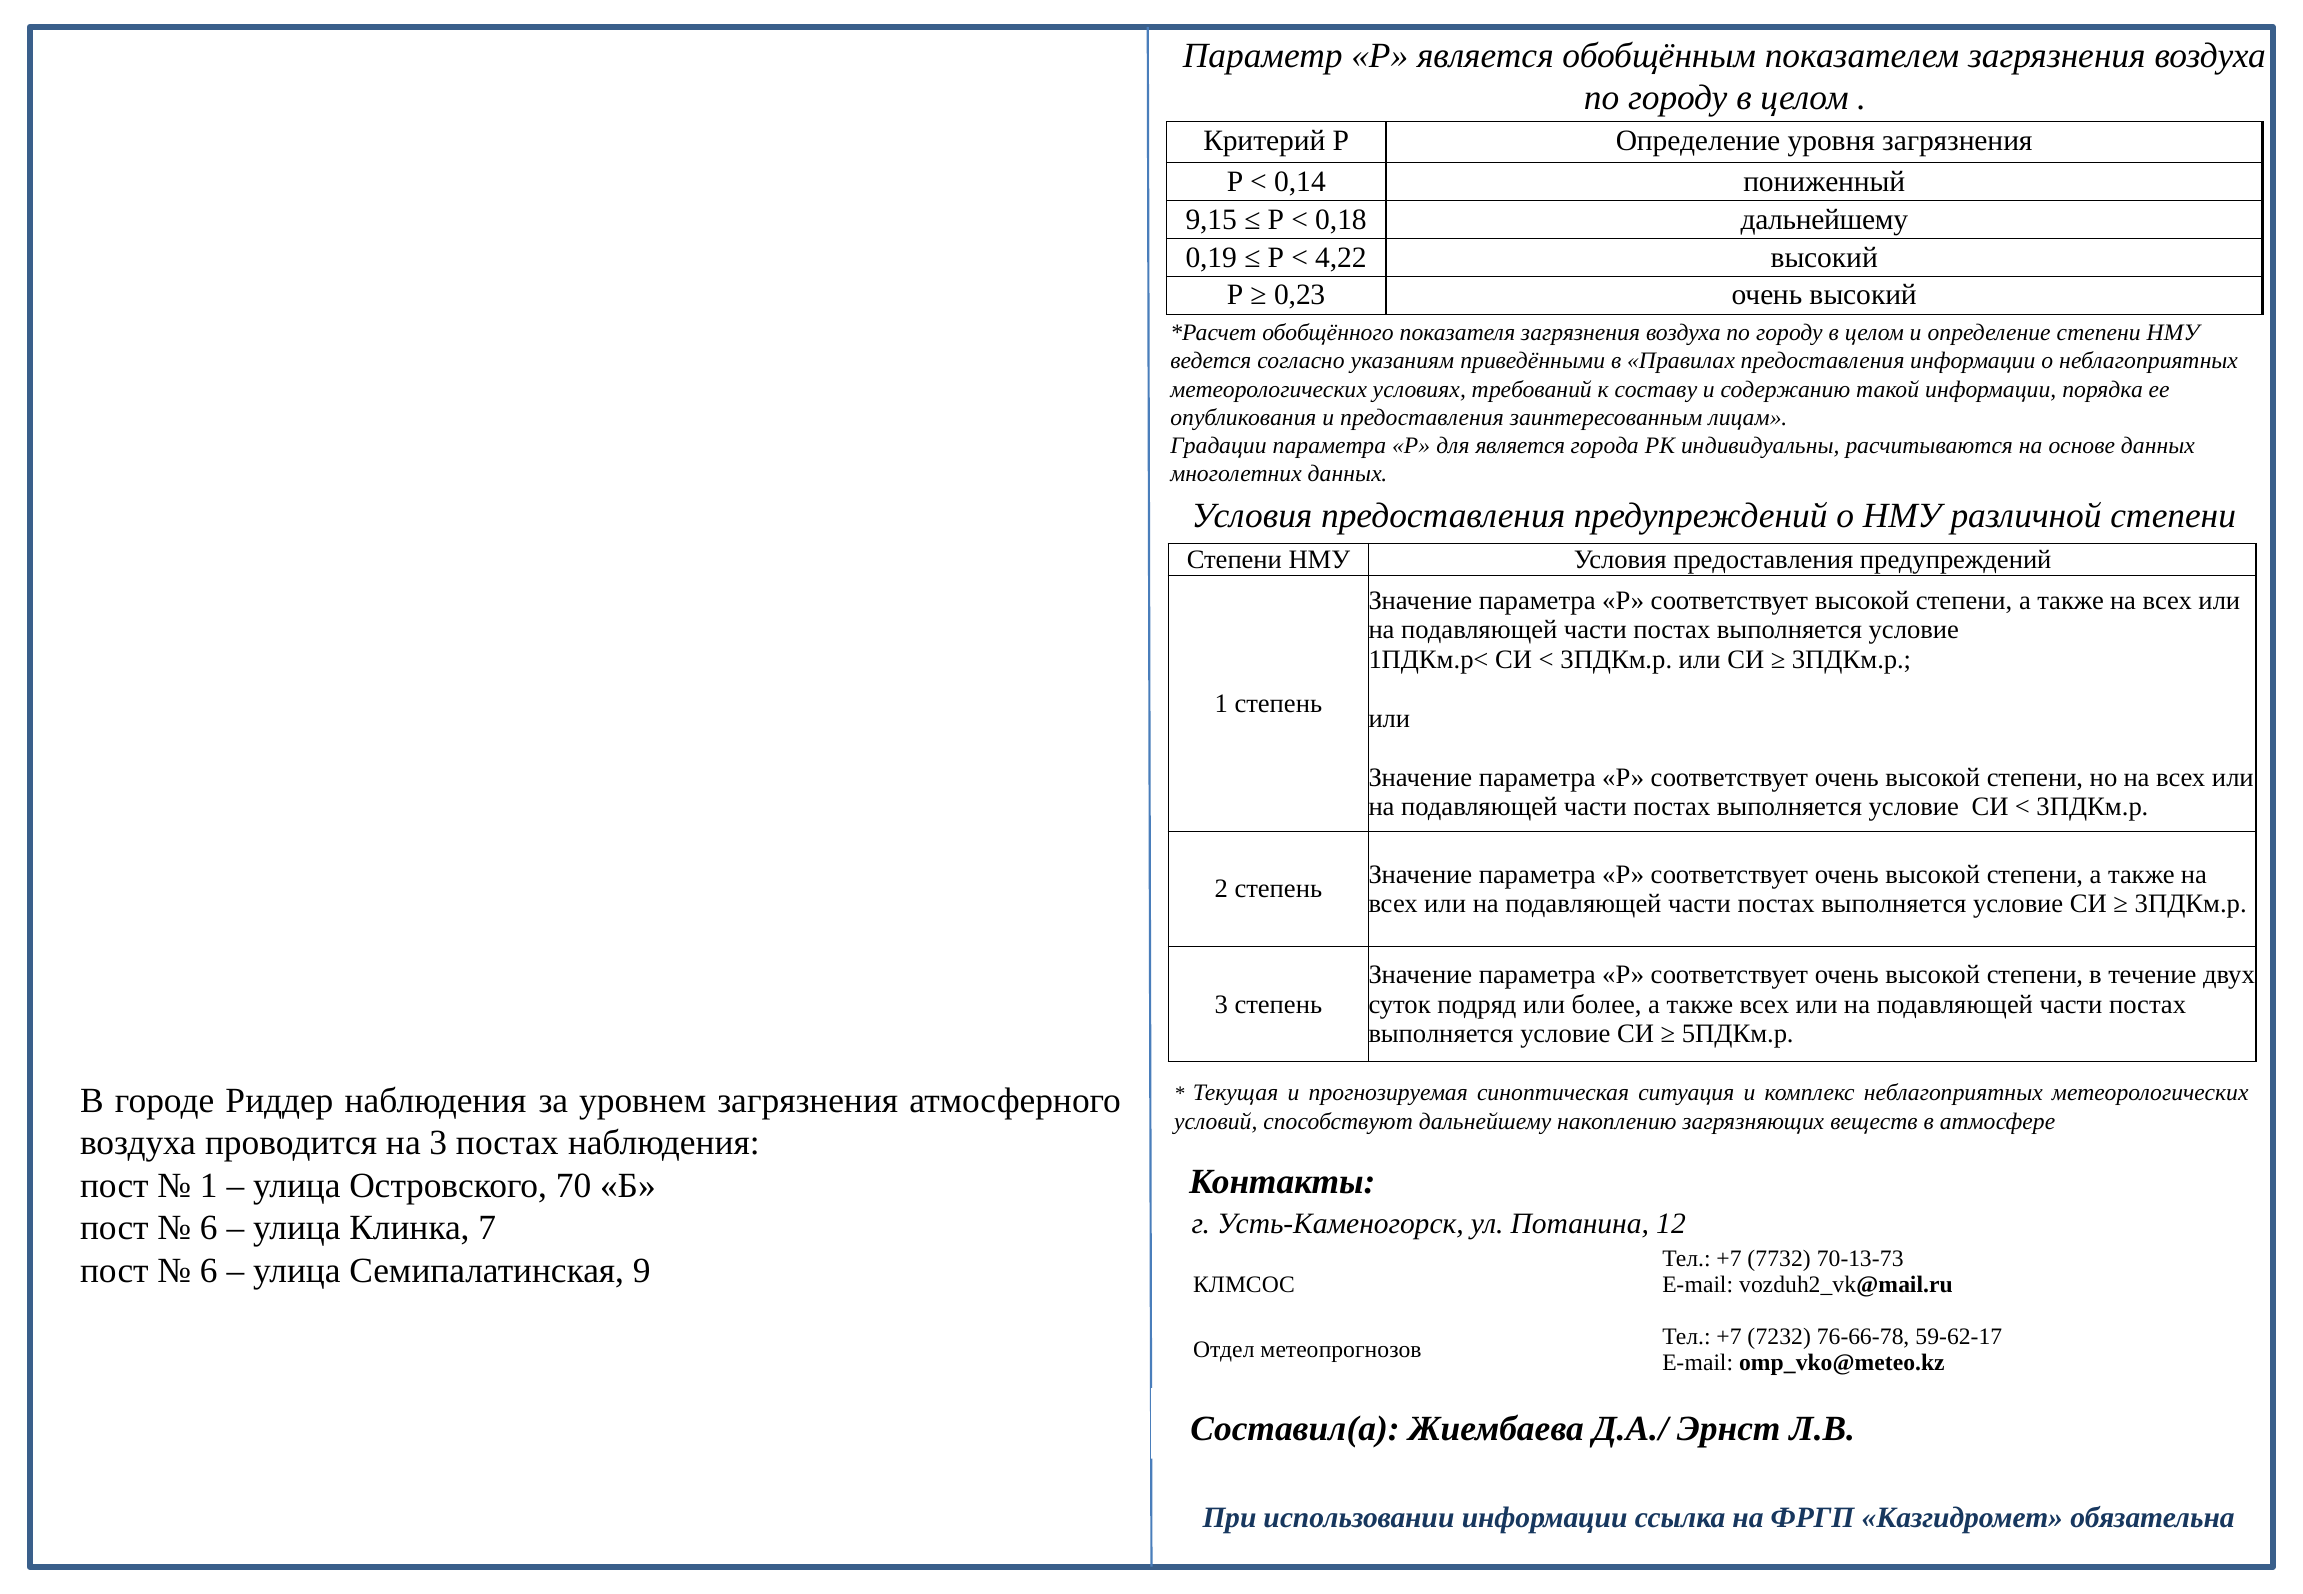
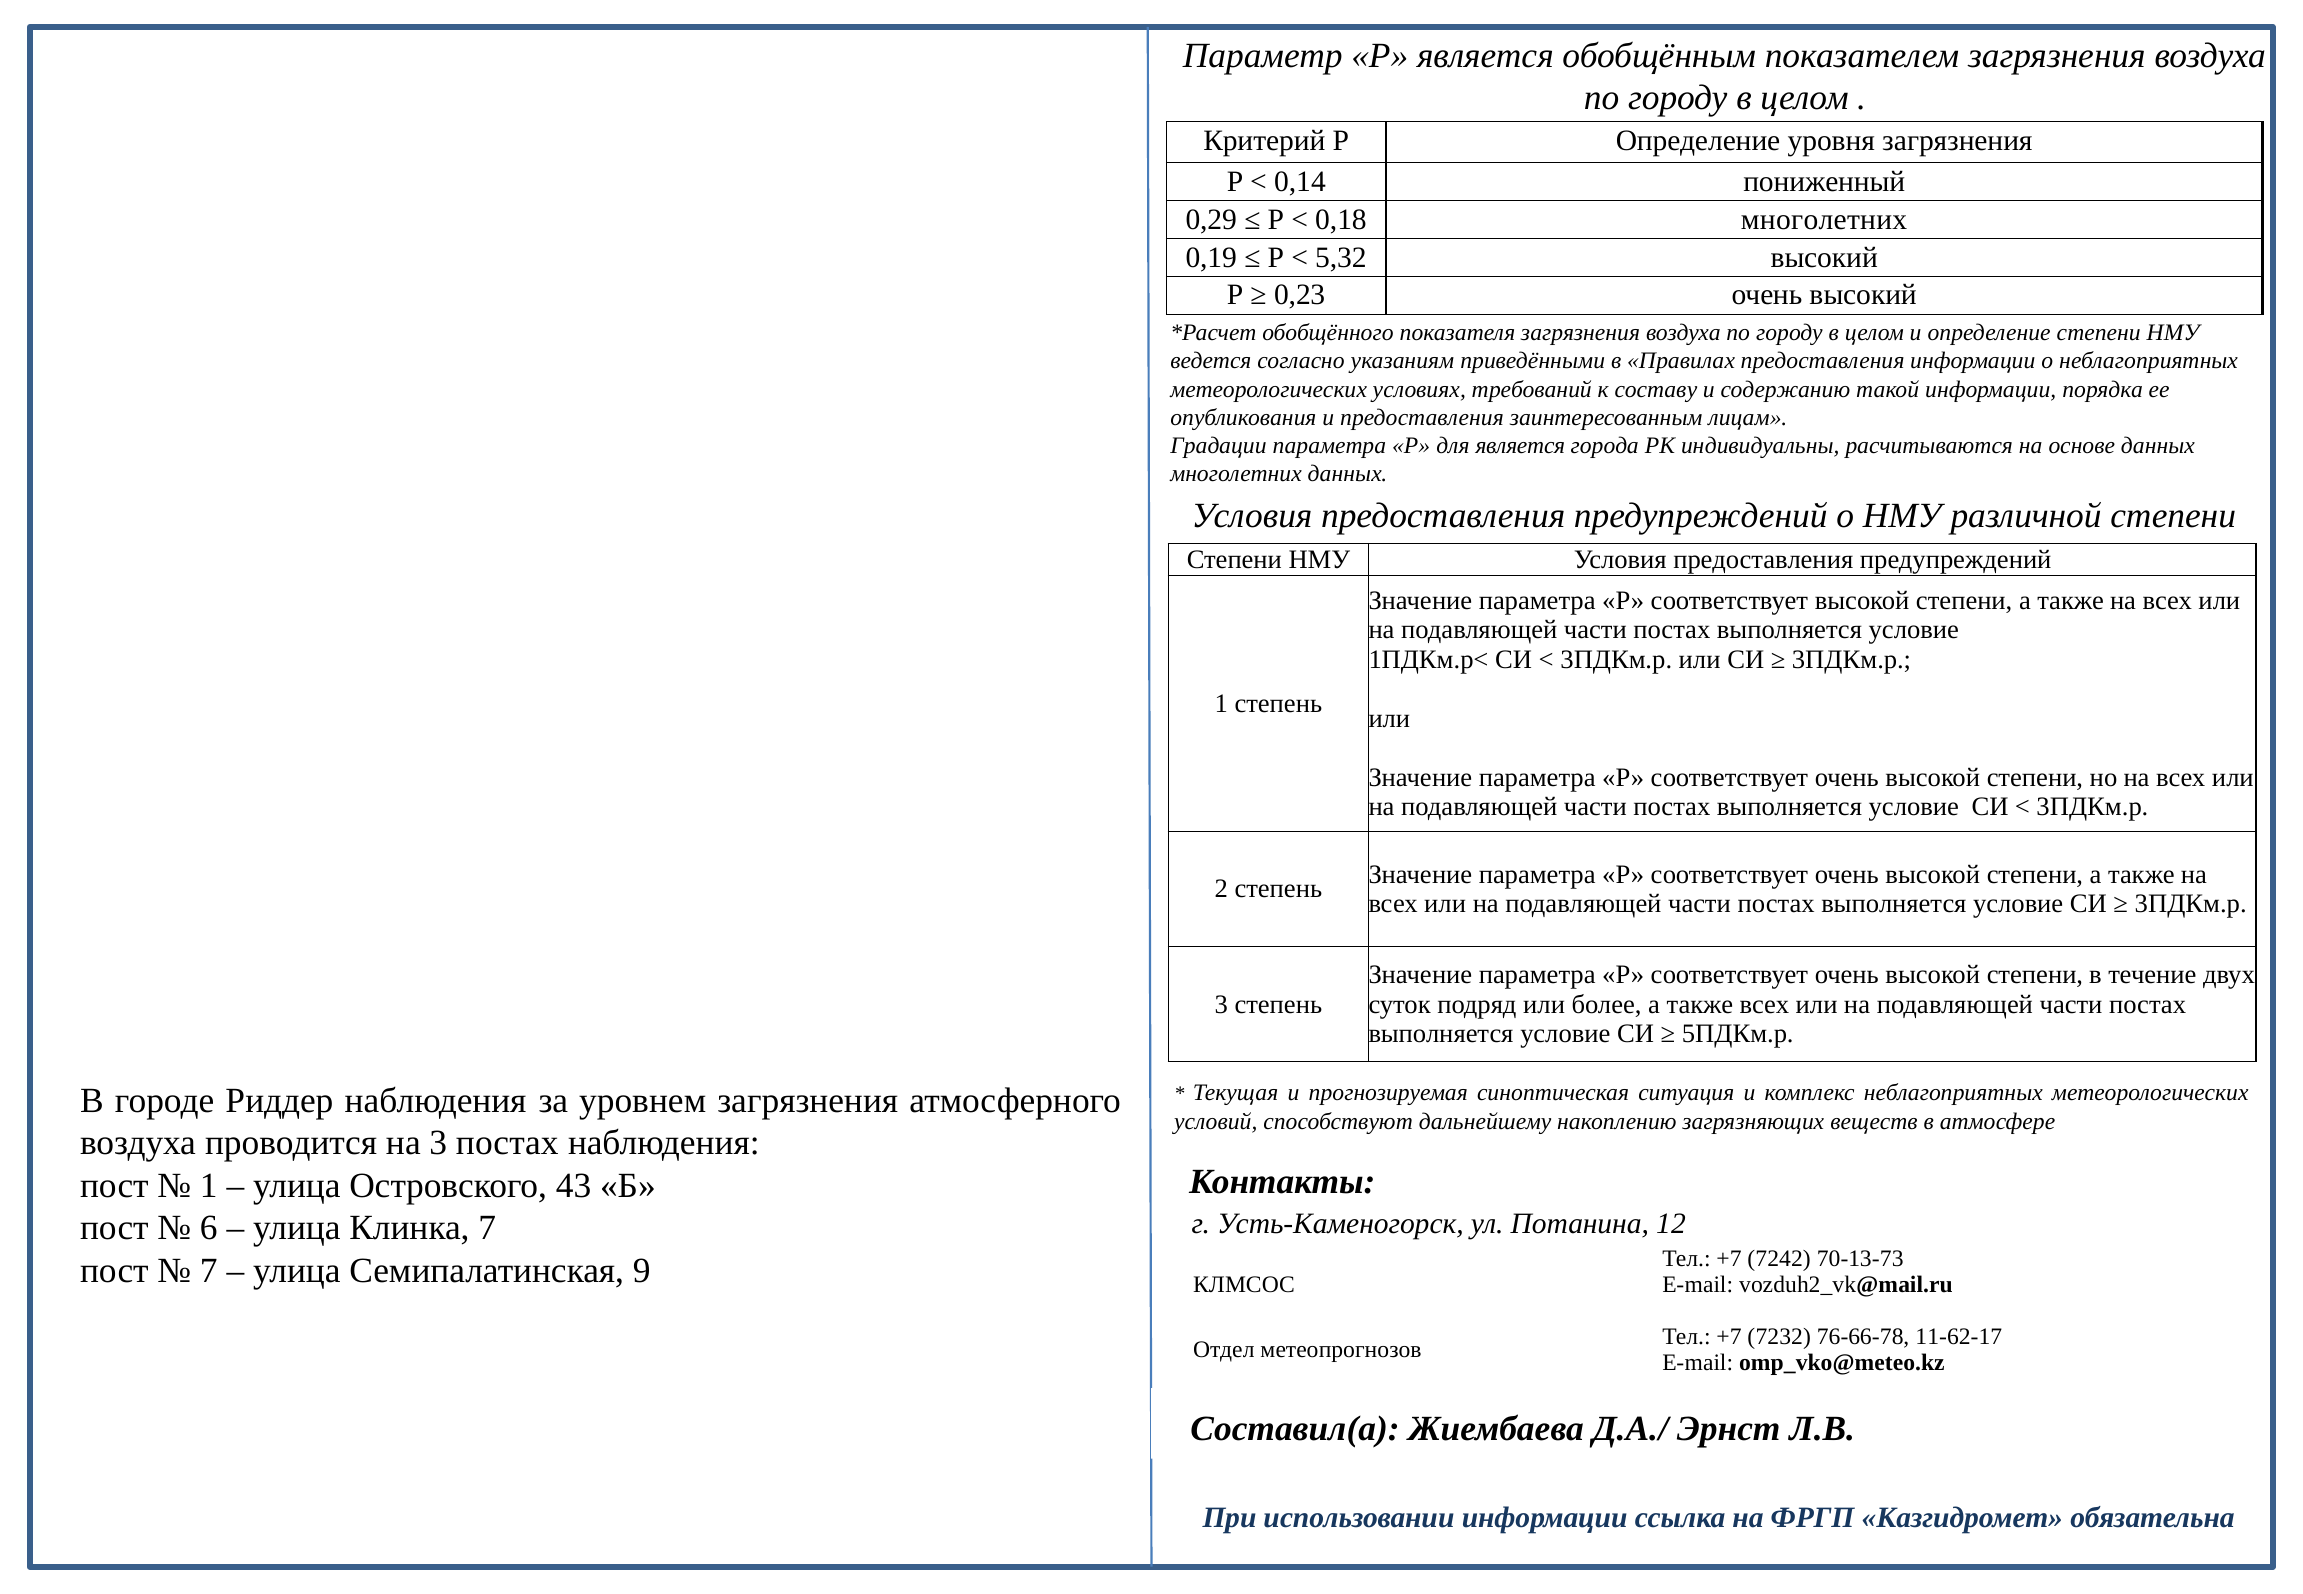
9,15: 9,15 -> 0,29 (1211, 219)
0,18 дальнейшему: дальнейшему -> многолетних (1824, 219)
4,22: 4,22 -> 5,32 (1341, 257)
70: 70 -> 43 (574, 1186)
7732: 7732 -> 7242 (1779, 1259)
6: 6 -> 7 (209, 1271)
59-62-17: 59-62-17 -> 11-62-17 (1959, 1337)
